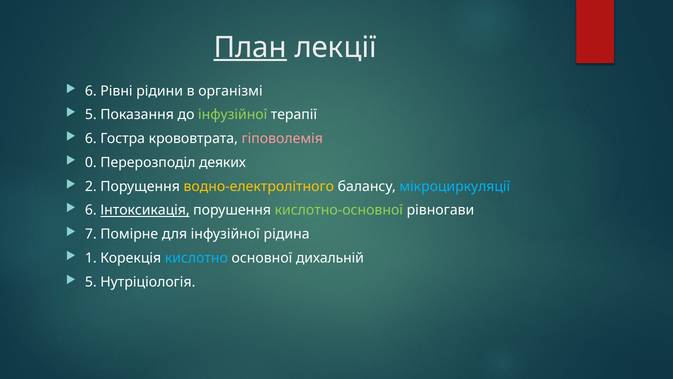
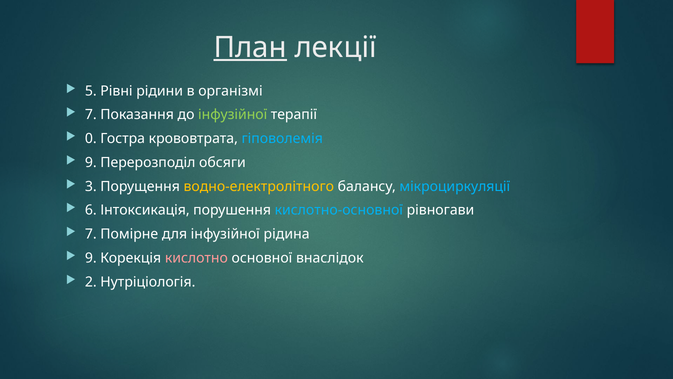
6: 6 -> 5 (91, 91)
5: 5 -> 7 (91, 115)
6: 6 -> 0 (91, 139)
гіповолемія colour: pink -> light blue (282, 139)
0: 0 -> 9 (91, 162)
деяких: деяких -> обсяги (222, 162)
2: 2 -> 3 (91, 186)
Інтоксикація underline: present -> none (145, 210)
кислотно-основної colour: light green -> light blue (339, 210)
1: 1 -> 9 (91, 258)
кислотно colour: light blue -> pink (196, 258)
дихальній: дихальній -> внаслідок (330, 258)
5: 5 -> 2 (91, 282)
